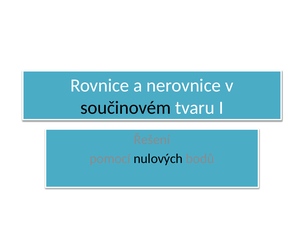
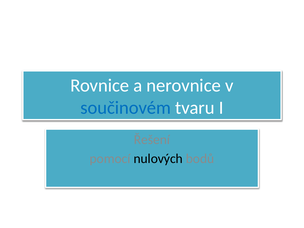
součinovém colour: black -> blue (126, 108)
